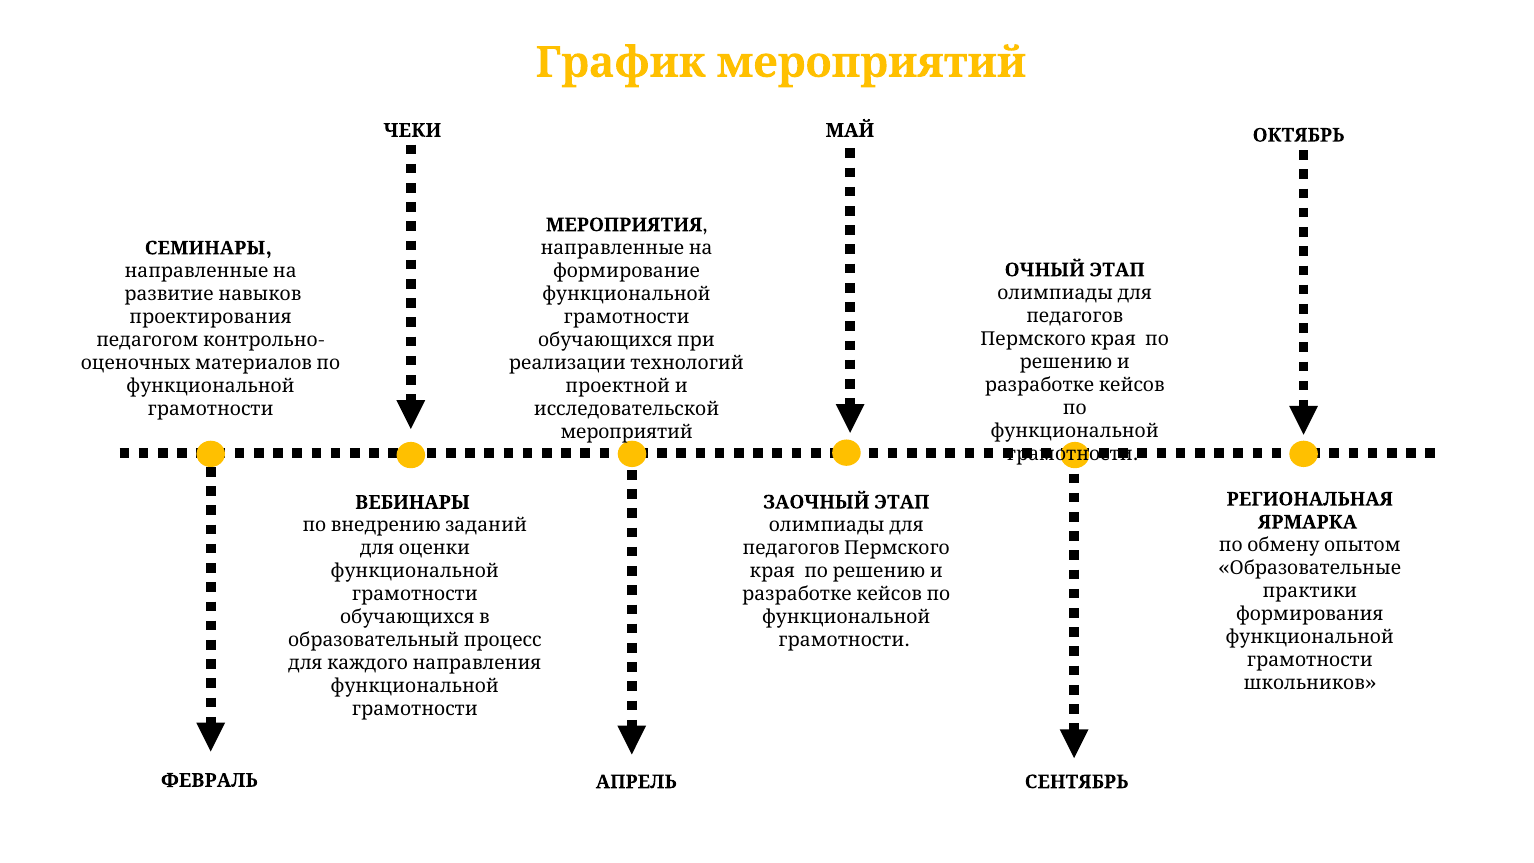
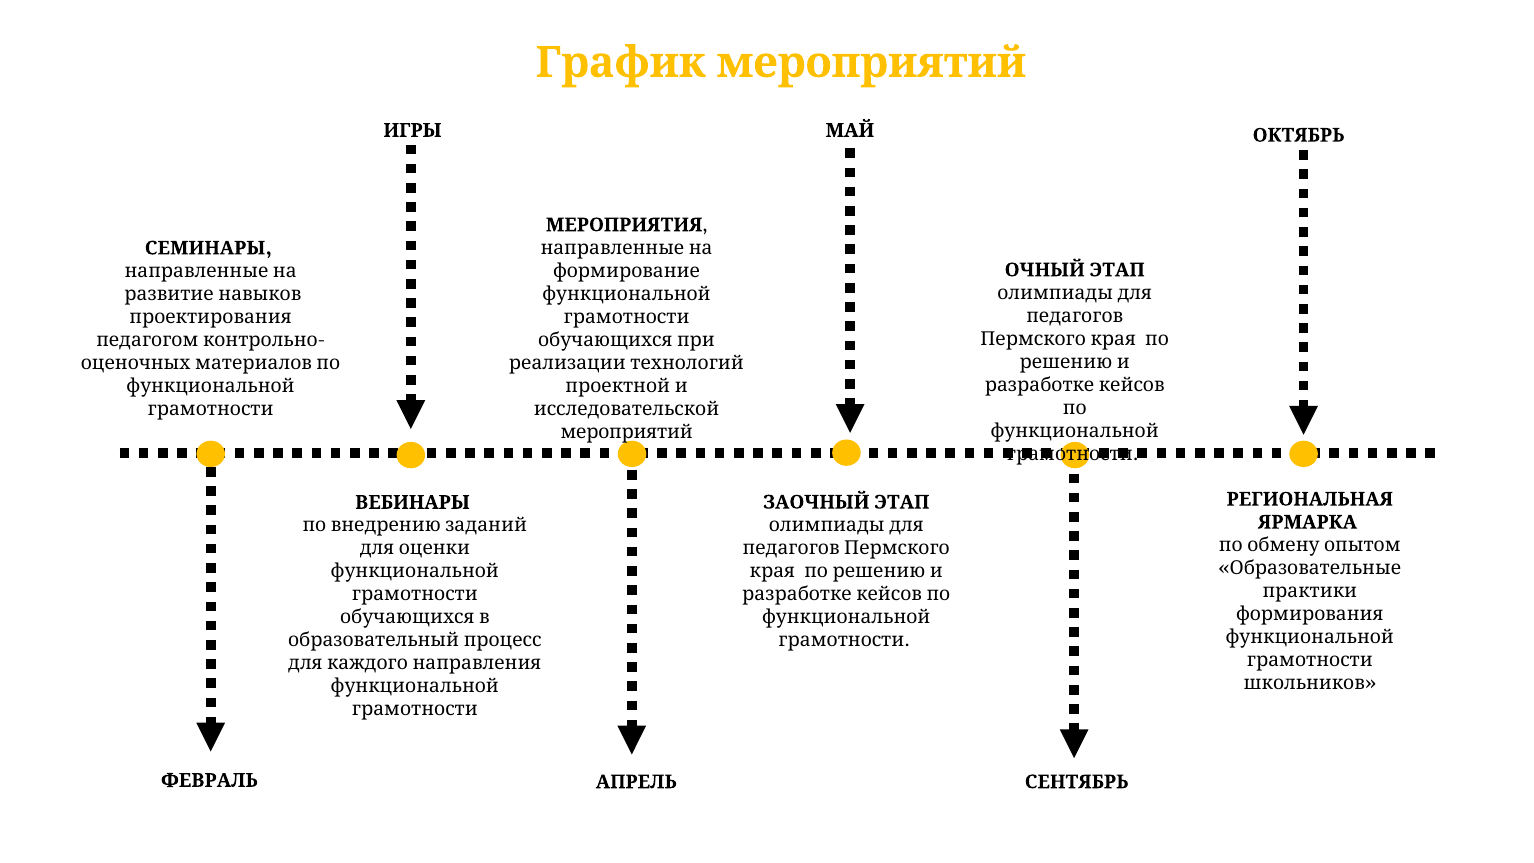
ЧЕКИ: ЧЕКИ -> ИГРЫ (412, 130)
